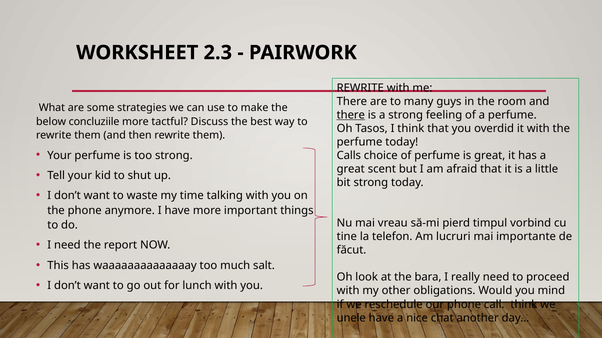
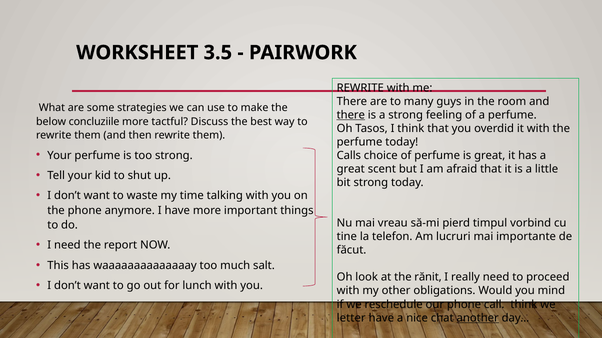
2.3: 2.3 -> 3.5 (218, 53)
bara: bara -> rănit (428, 278)
unele: unele -> letter (351, 318)
another underline: none -> present (478, 318)
